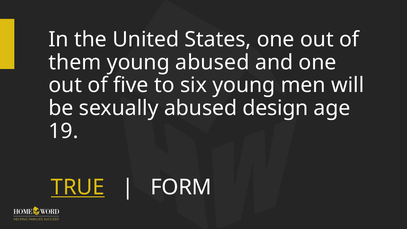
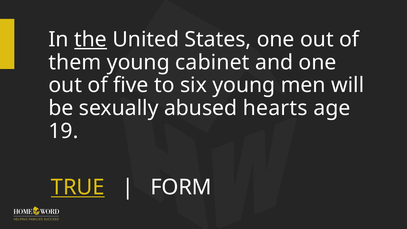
the underline: none -> present (91, 40)
young abused: abused -> cabinet (212, 62)
design: design -> hearts (275, 108)
